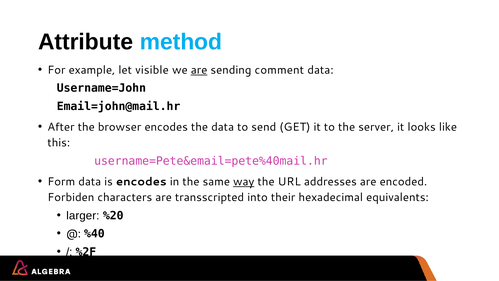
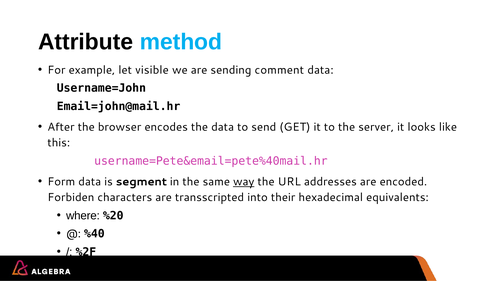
are underline: present -> none (199, 70)
is encodes: encodes -> segment (141, 182)
larger: larger -> where (83, 215)
